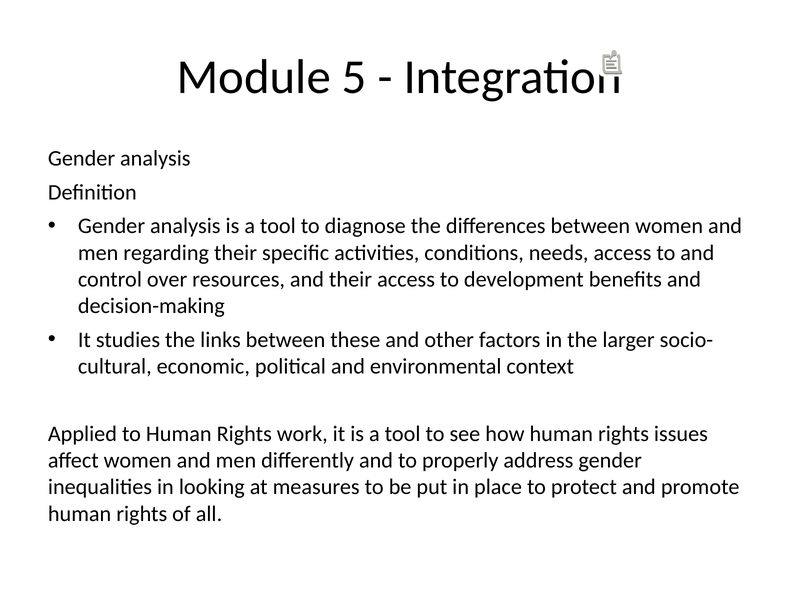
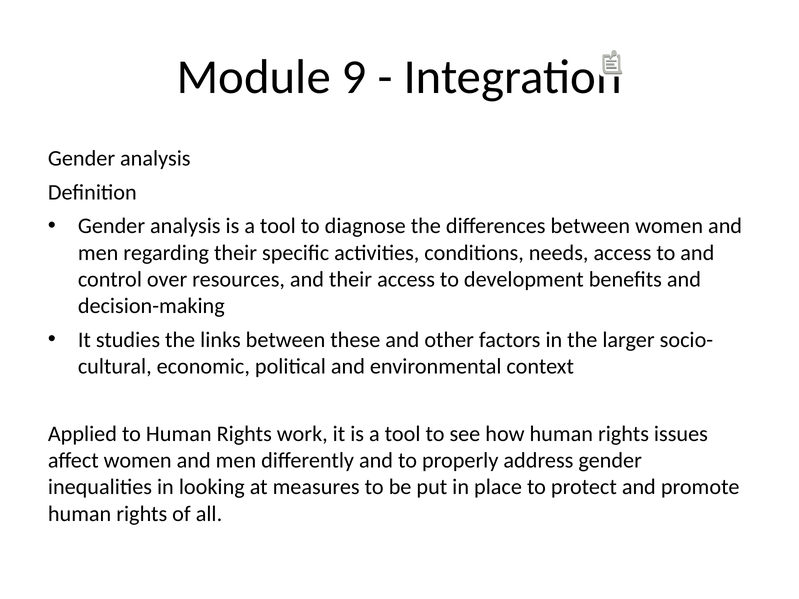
5: 5 -> 9 (354, 77)
